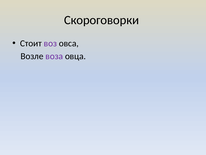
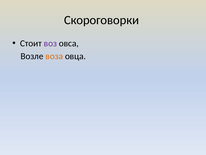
воза colour: purple -> orange (54, 56)
